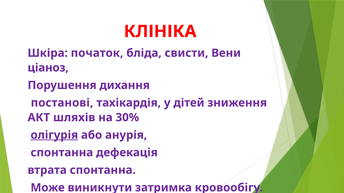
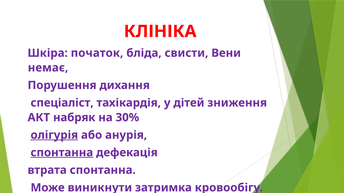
ціаноз: ціаноз -> немає (48, 68)
постанові: постанові -> спеціаліст (62, 103)
шляхів: шляхів -> набряк (74, 118)
спонтанна underline: none -> present (62, 153)
